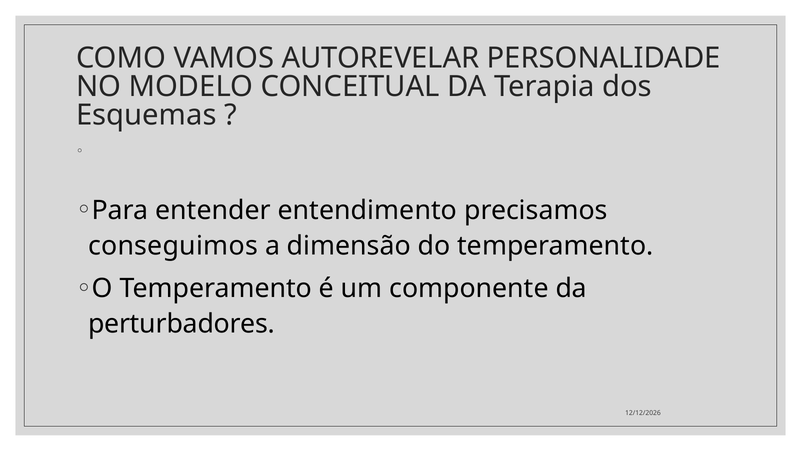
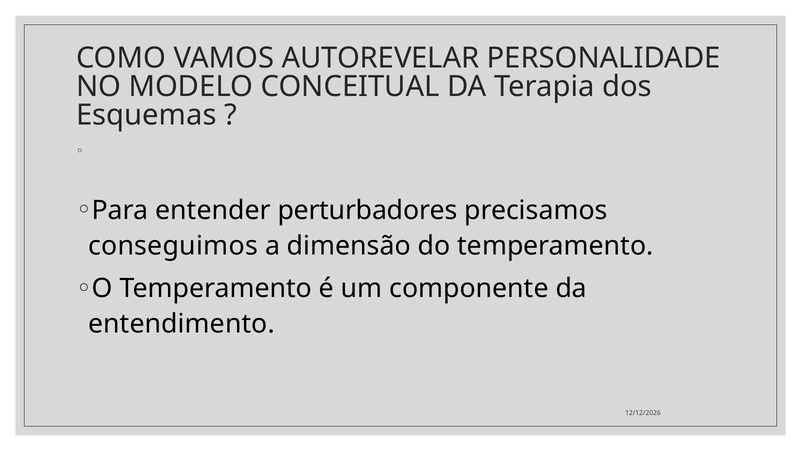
entendimento: entendimento -> perturbadores (368, 210)
perturbadores: perturbadores -> entendimento (181, 324)
